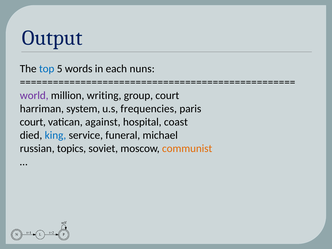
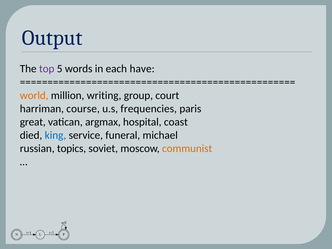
top colour: blue -> purple (47, 69)
nuns: nuns -> have (142, 69)
world colour: purple -> orange (34, 95)
system: system -> course (83, 109)
court: court -> great (33, 122)
against: against -> argmax (103, 122)
